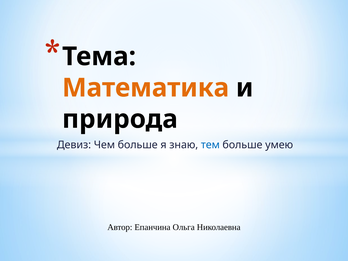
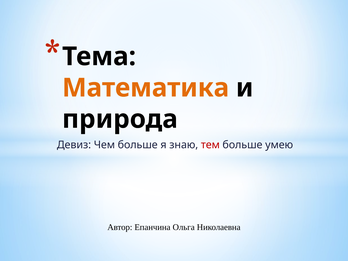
тем colour: blue -> red (210, 145)
